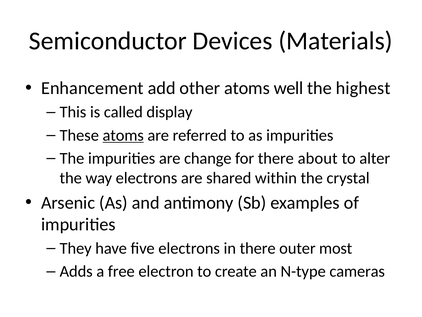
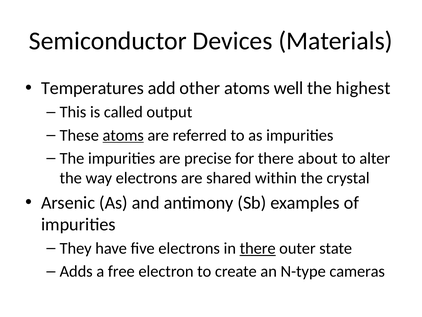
Enhancement: Enhancement -> Temperatures (93, 88)
display: display -> output (169, 112)
change: change -> precise (208, 158)
there underline: none -> present (258, 248)
most: most -> state (336, 248)
